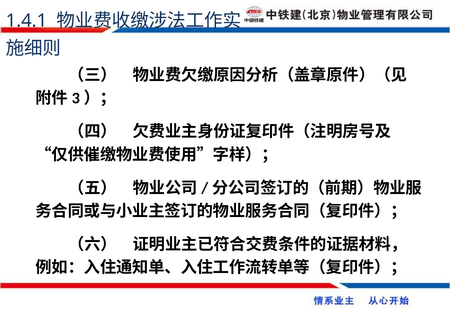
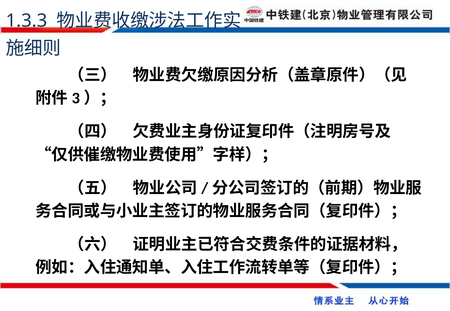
1.4.1: 1.4.1 -> 1.3.3 (26, 21)
